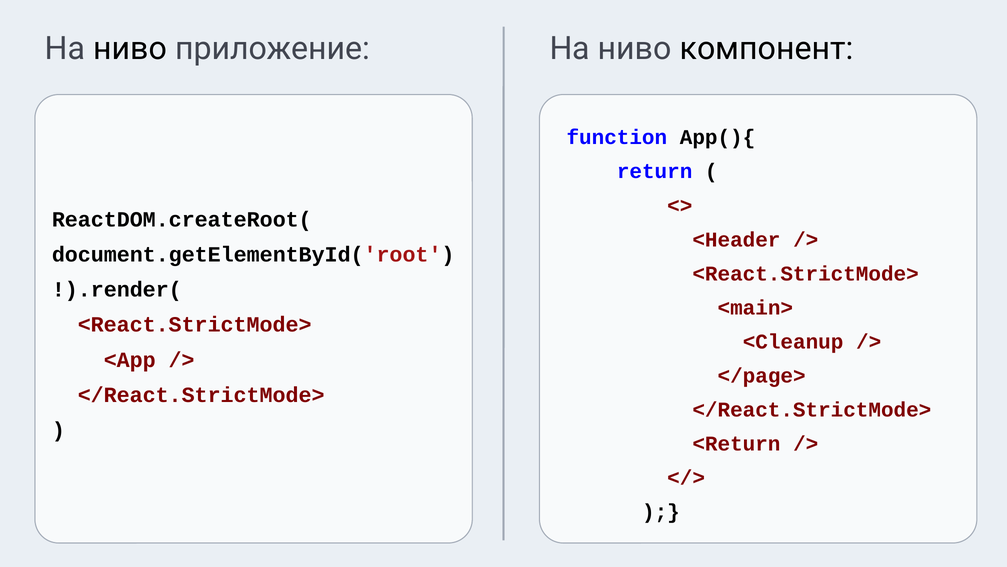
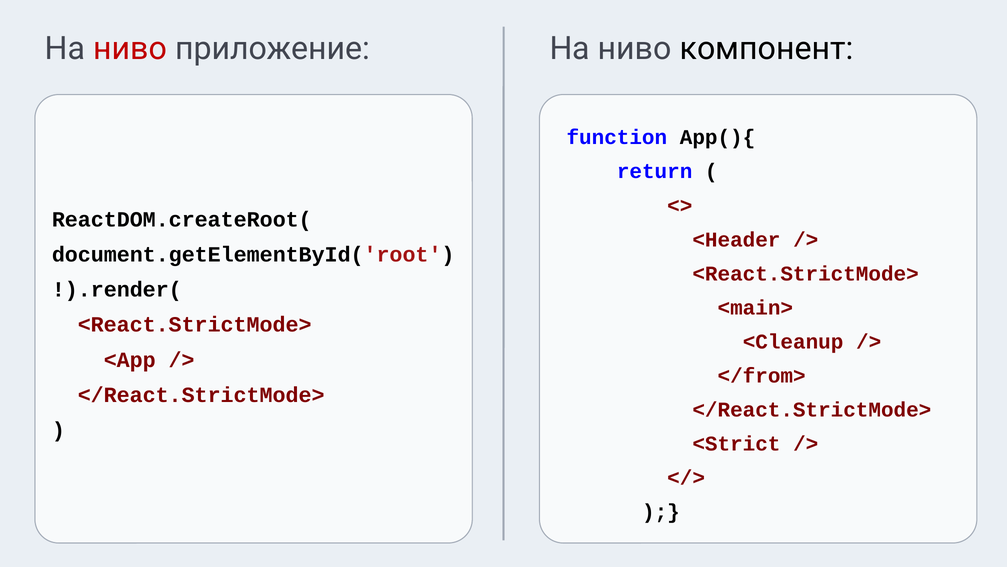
ниво colour: black -> red (130, 49)
</page>: </page> -> </from> (762, 375)
<Return: <Return -> <Strict (736, 443)
